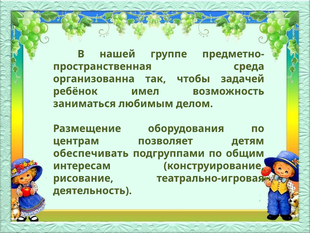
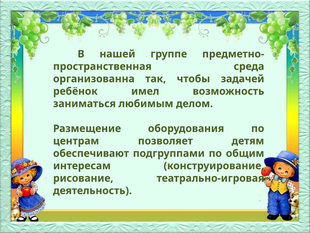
обеспечивать: обеспечивать -> обеспечивают (91, 153)
